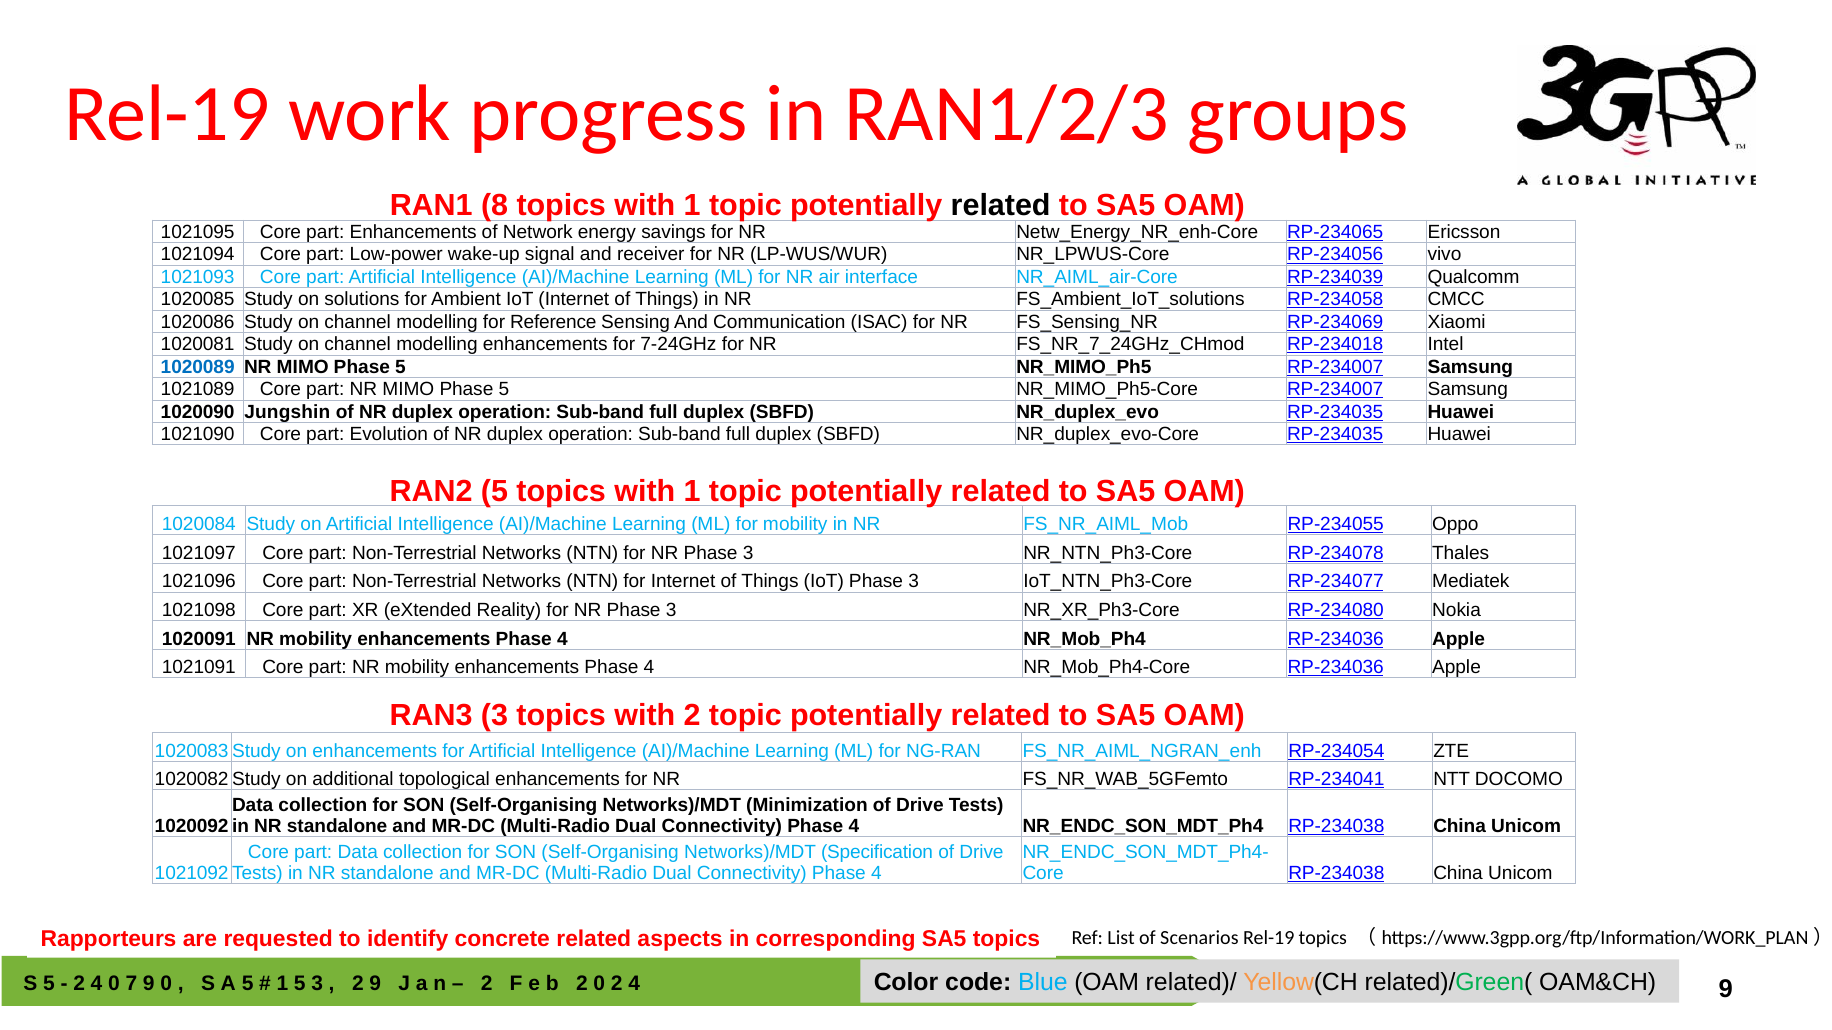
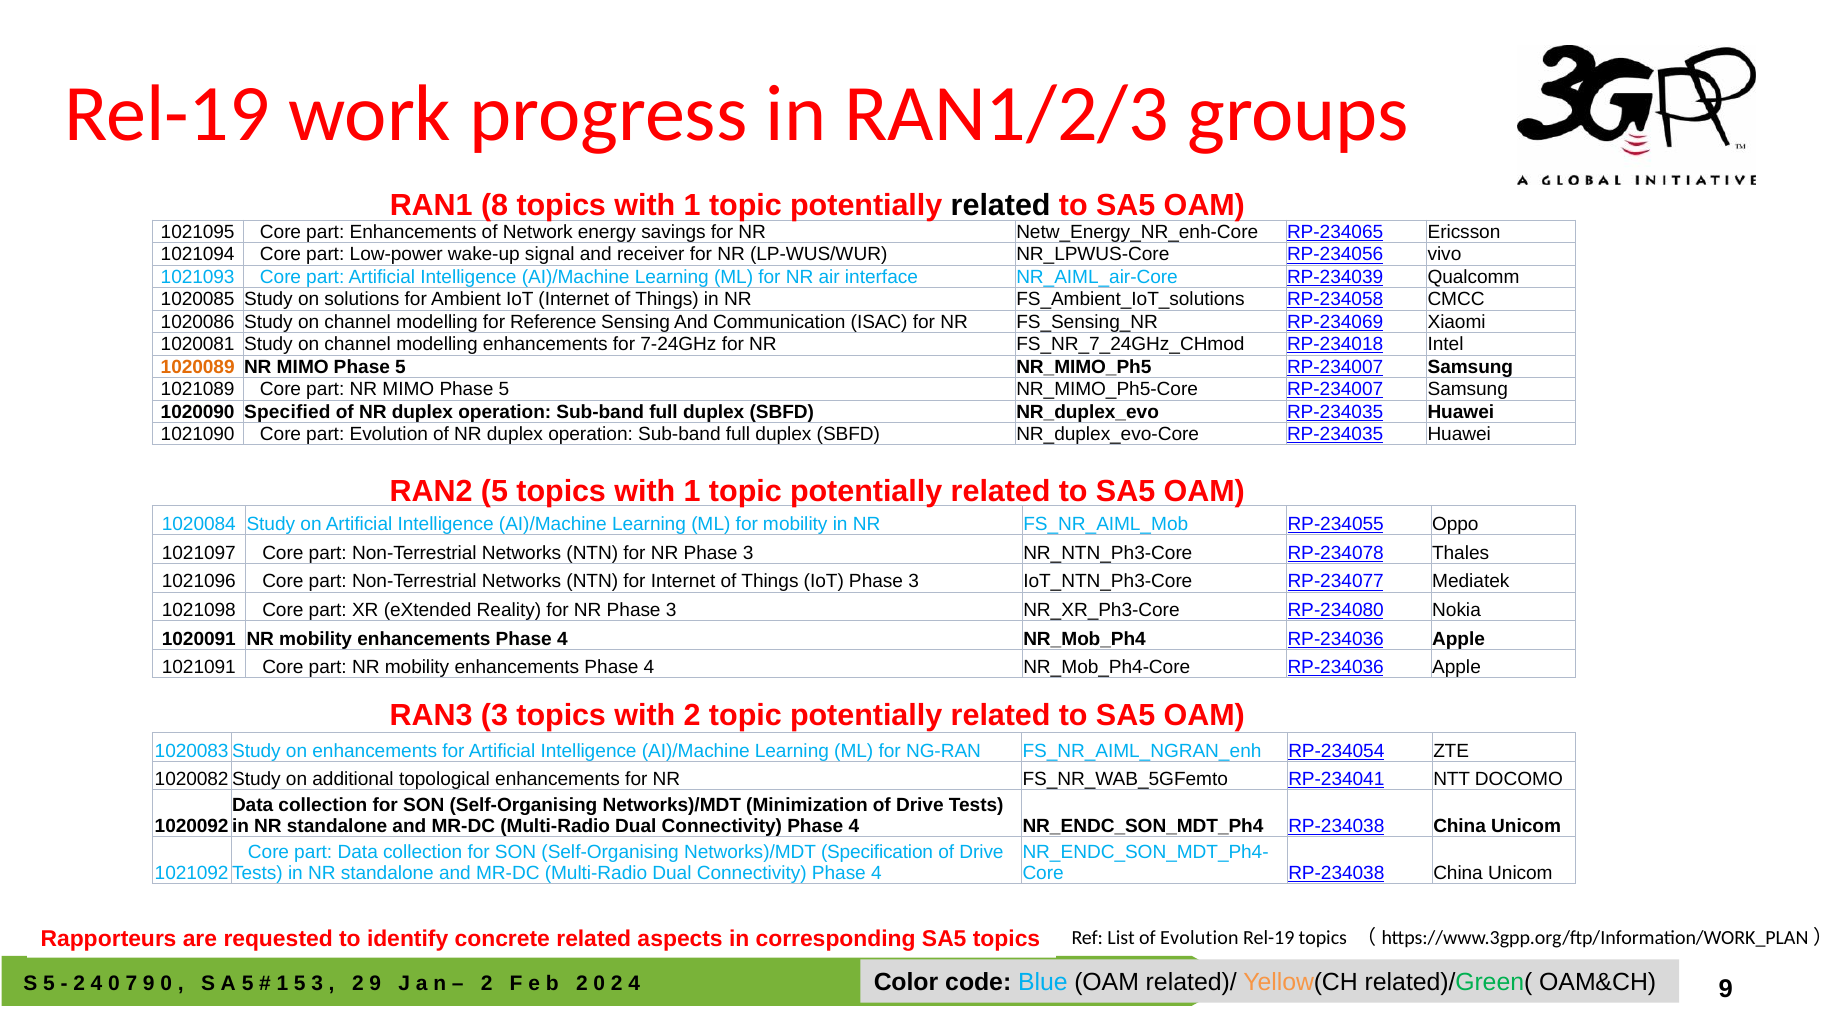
1020089 colour: blue -> orange (198, 367)
Jungshin: Jungshin -> Specified (287, 412)
of Scenarios: Scenarios -> Evolution (1199, 938)
